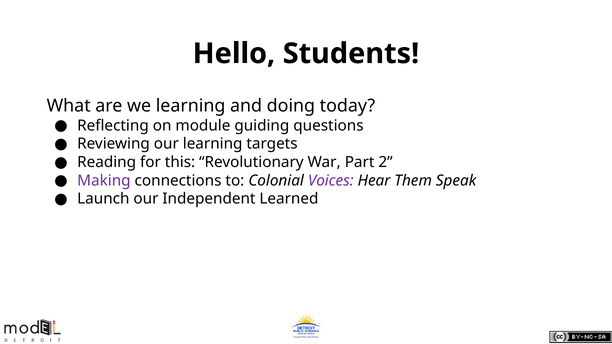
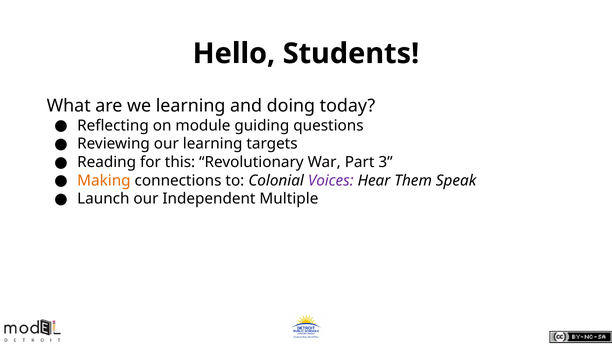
2: 2 -> 3 (386, 162)
Making colour: purple -> orange (104, 181)
Learned: Learned -> Multiple (289, 199)
